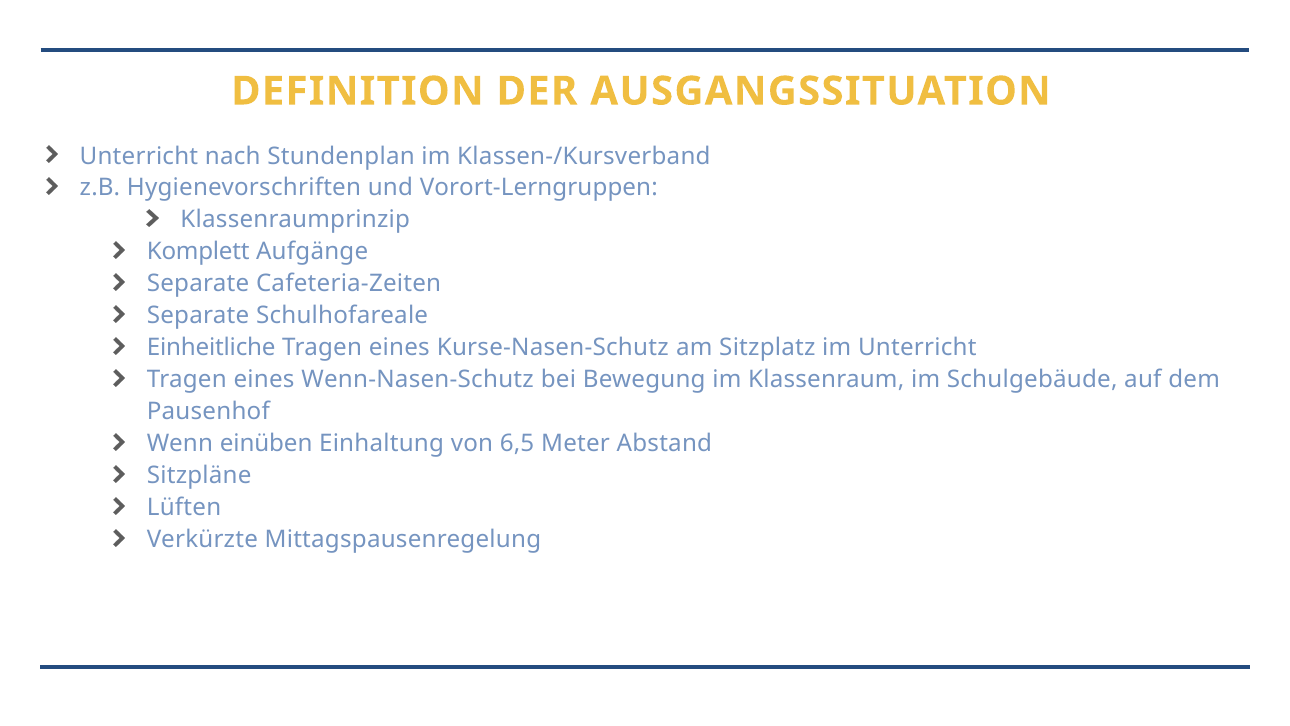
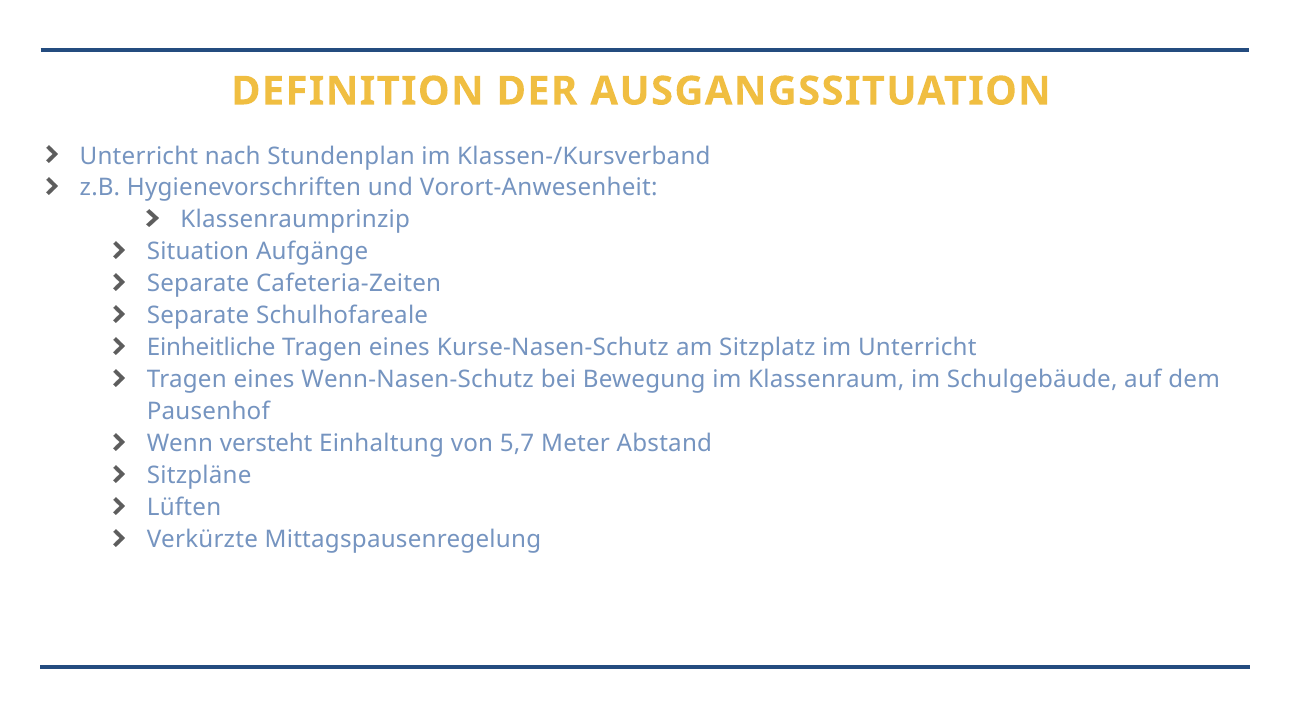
Vorort-Lerngruppen: Vorort-Lerngruppen -> Vorort-Anwesenheit (539, 188)
Komplett: Komplett -> Situation (198, 252)
einüben: einüben -> versteht (266, 443)
6,5: 6,5 -> 5,7 (517, 443)
